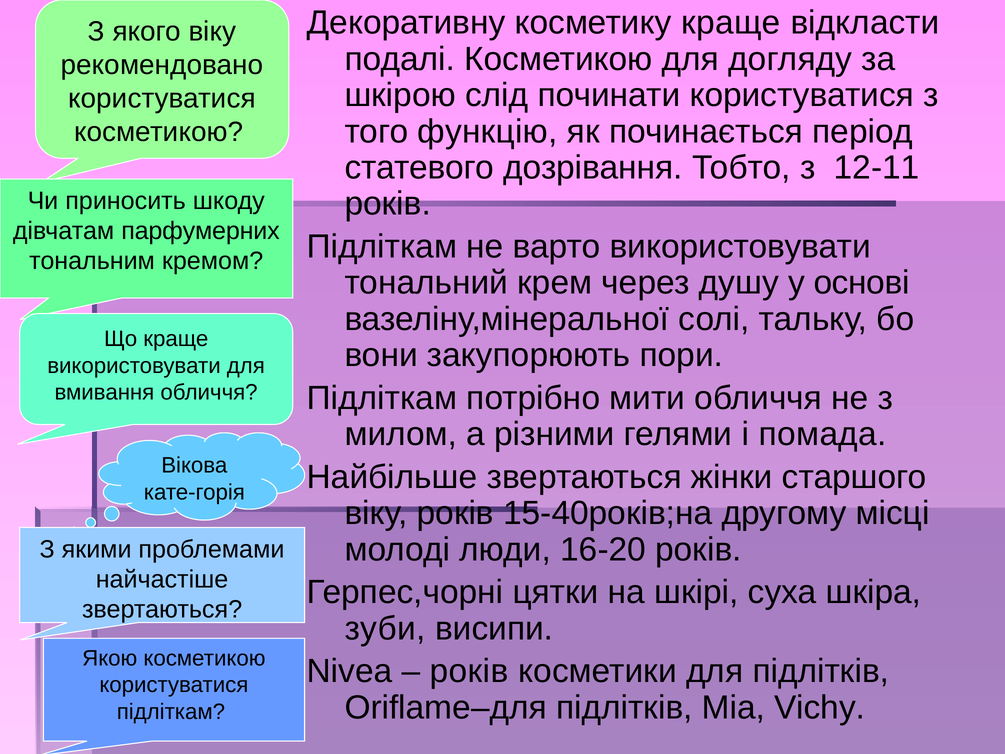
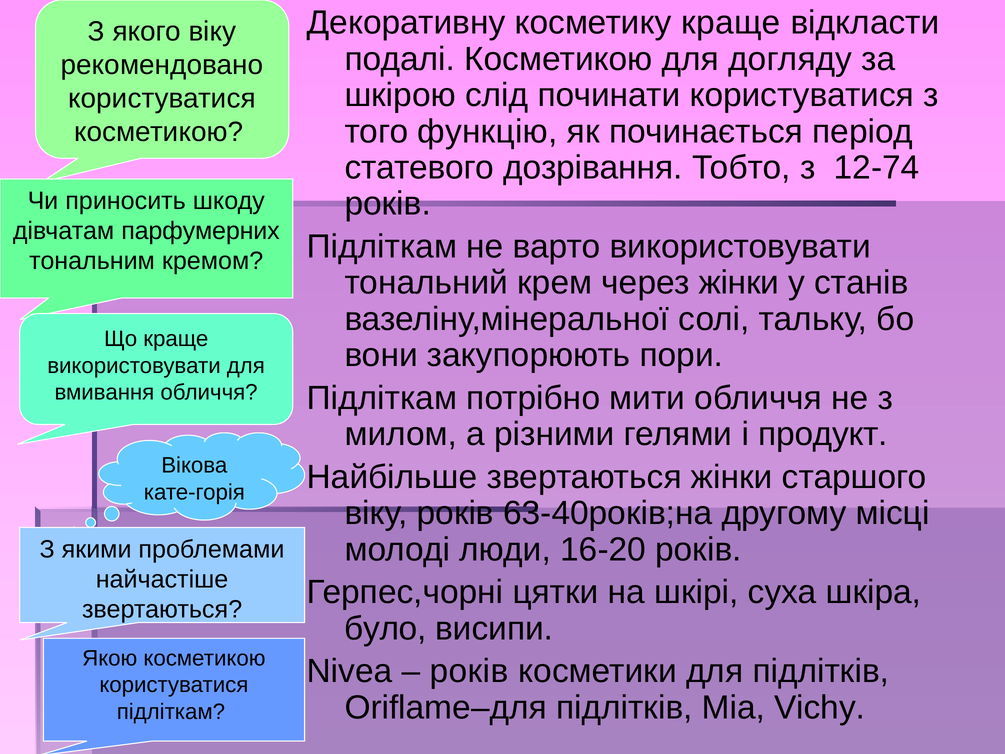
12-11: 12-11 -> 12-74 (877, 168)
через душу: душу -> жінки (739, 283)
основі: основі -> станів (861, 283)
помада: помада -> продукт (823, 434)
15-40років;на: 15-40років;на -> 63-40років;на (608, 513)
зуби: зуби -> було (385, 628)
